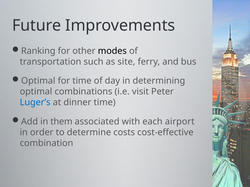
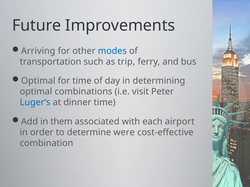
Ranking: Ranking -> Arriving (38, 51)
modes colour: black -> blue (112, 51)
site: site -> trip (126, 62)
costs: costs -> were (124, 133)
